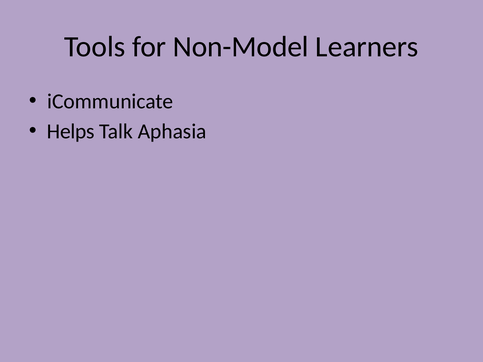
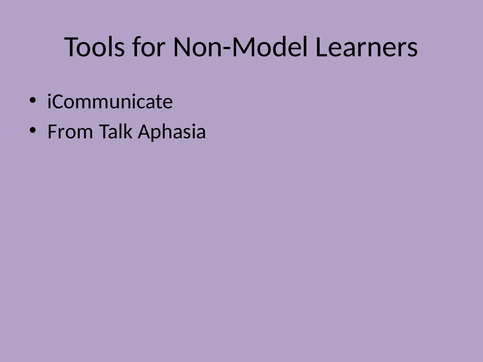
Helps: Helps -> From (71, 131)
